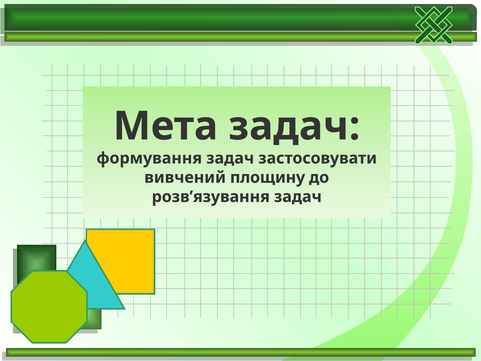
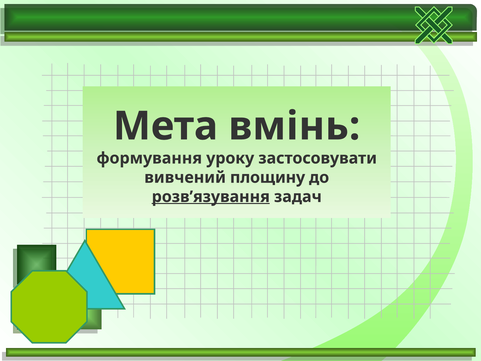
Мета задач: задач -> вмінь (294, 126)
формування задач: задач -> уроку (230, 158)
розв’язування underline: none -> present (211, 197)
